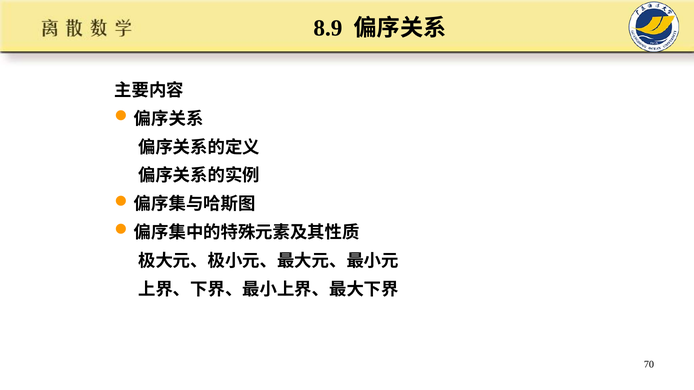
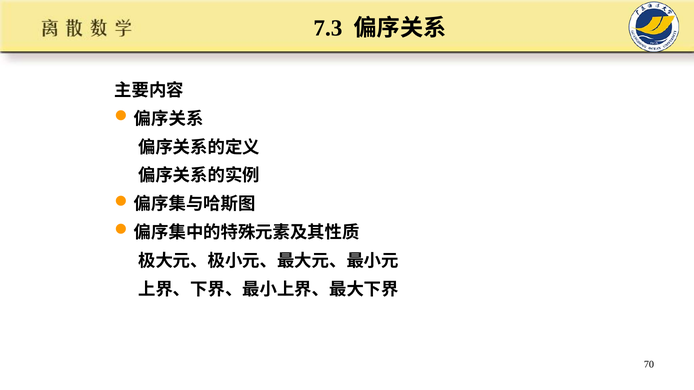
8.9: 8.9 -> 7.3 (328, 28)
